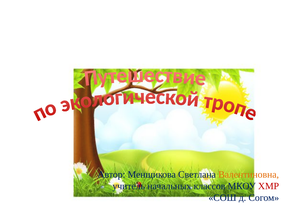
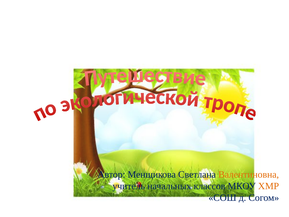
ХМР colour: red -> orange (269, 186)
